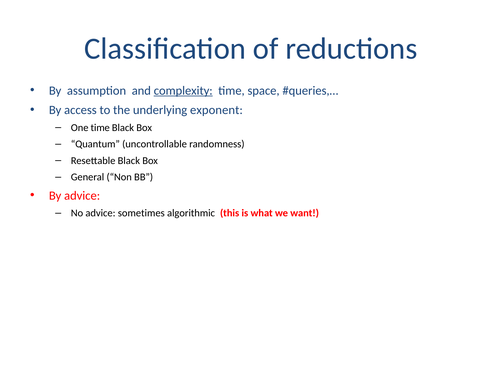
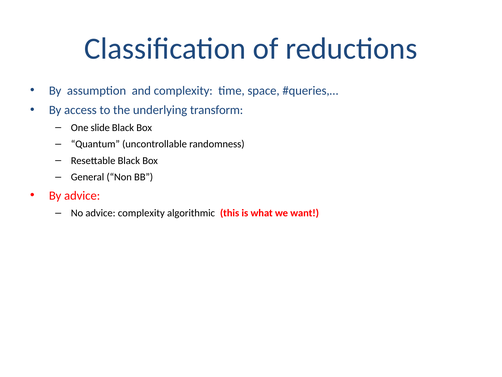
complexity underline: present -> none (183, 90)
underlying exponent: exponent -> transform (217, 110)
One time: time -> slide (100, 128)
advice sometimes: sometimes -> complexity (141, 213)
